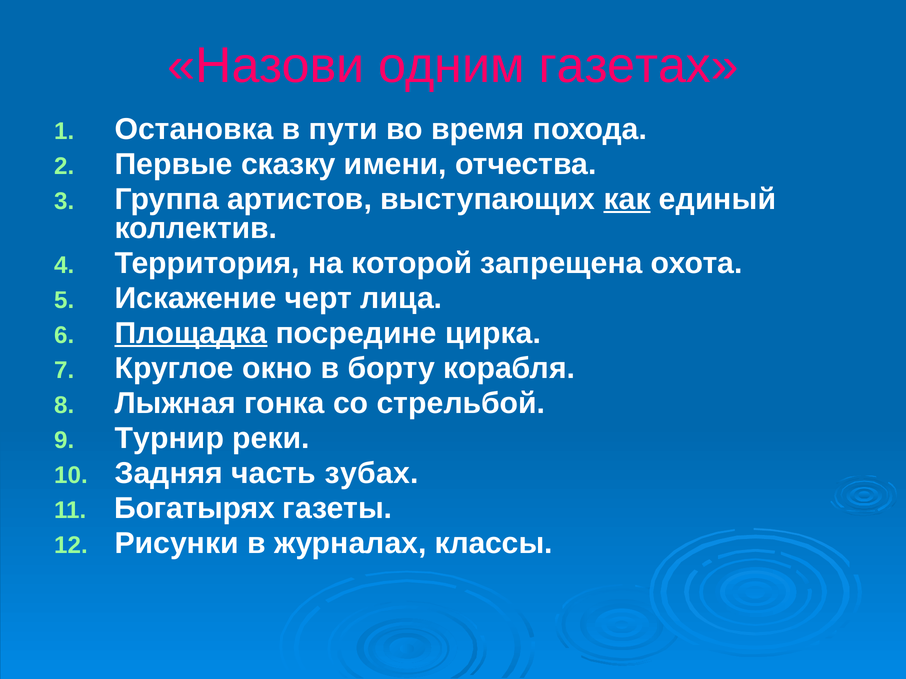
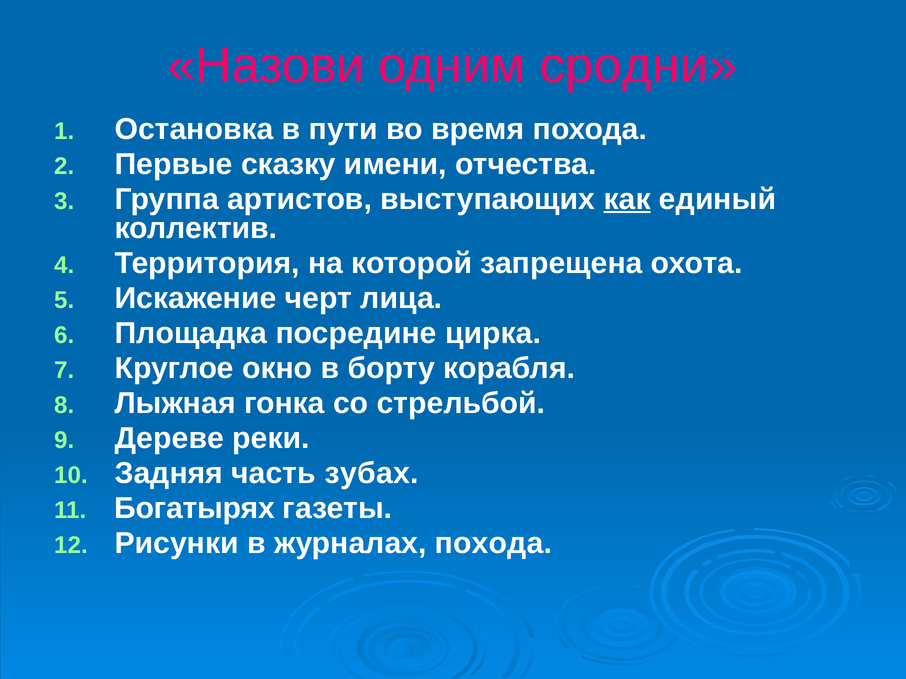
газетах: газетах -> сродни (638, 66)
Площадка underline: present -> none (191, 333)
Турнир: Турнир -> Дереве (169, 438)
журналах классы: классы -> похода (493, 544)
